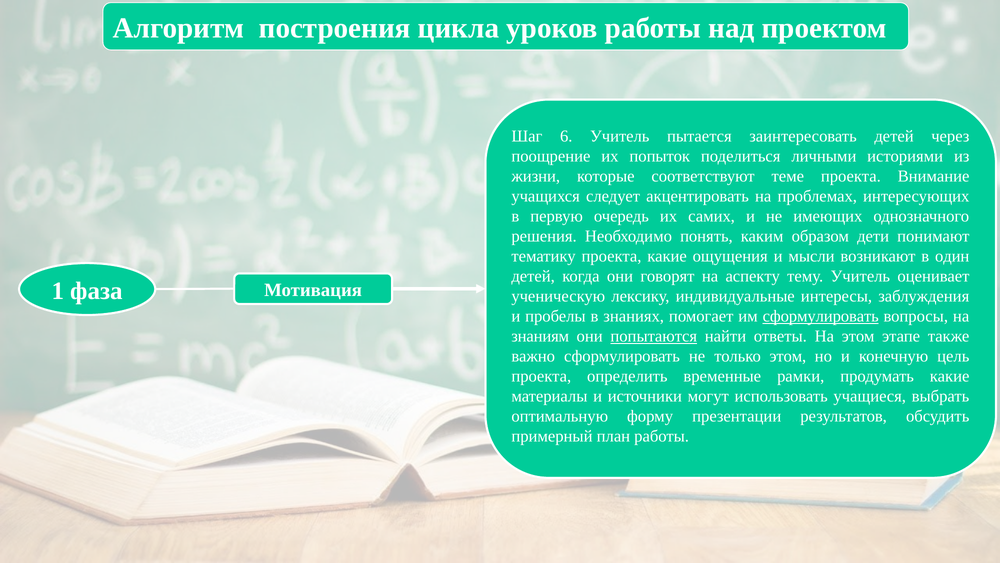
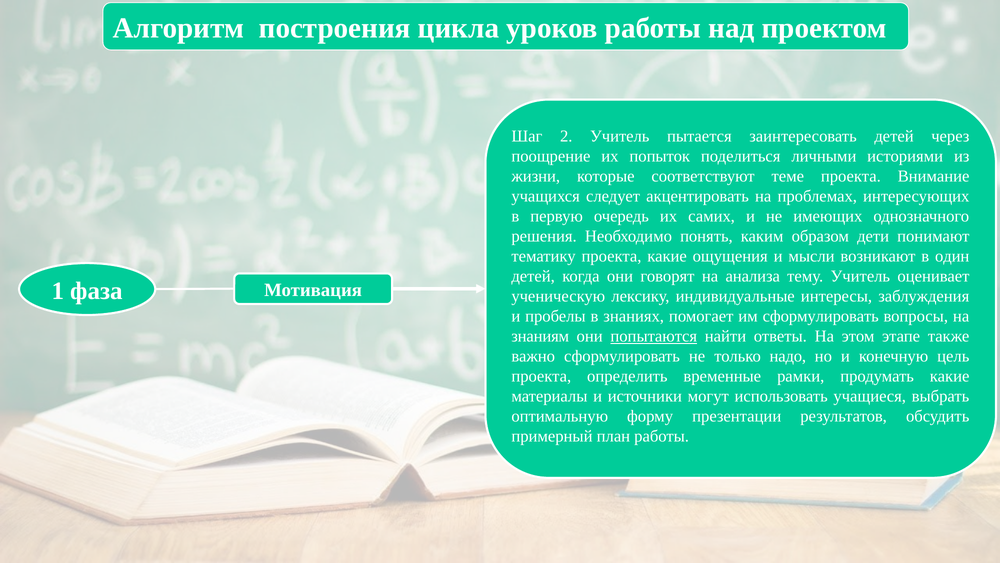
6: 6 -> 2 (566, 136)
аспекту: аспекту -> анализа (753, 276)
сформулировать underline: present -> none (821, 316)
только этом: этом -> надо (788, 356)
